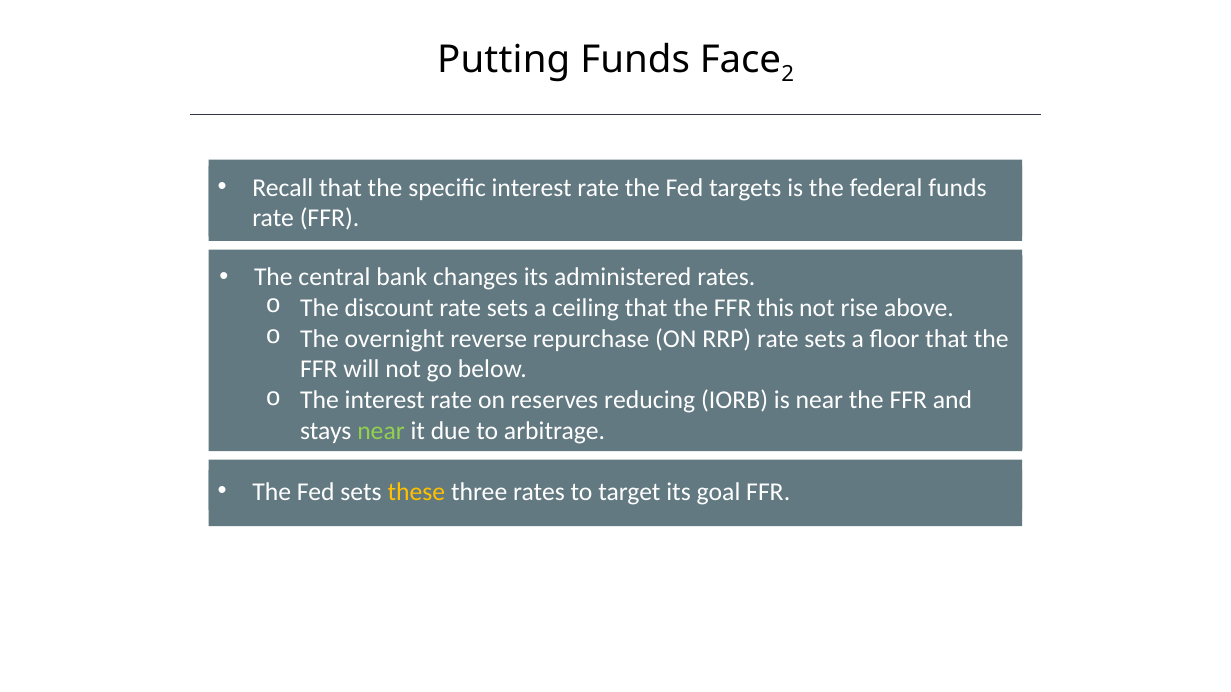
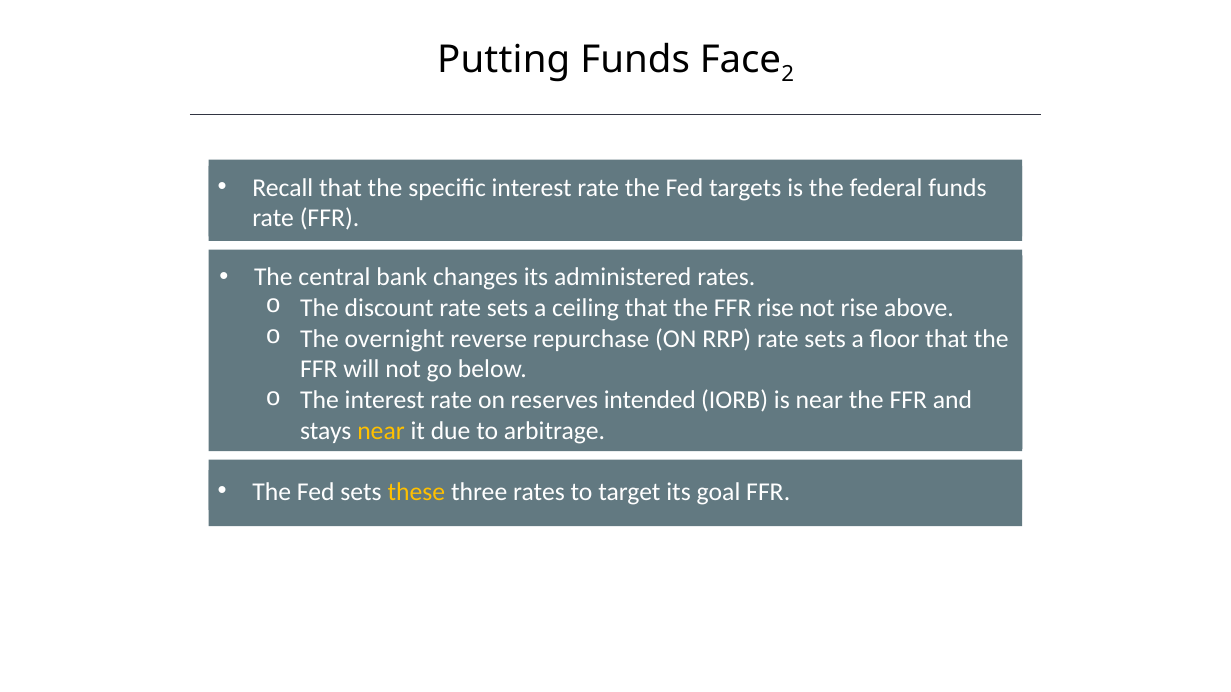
FFR this: this -> rise (775, 308)
reducing: reducing -> intended (650, 400)
near colour: light green -> yellow (381, 431)
